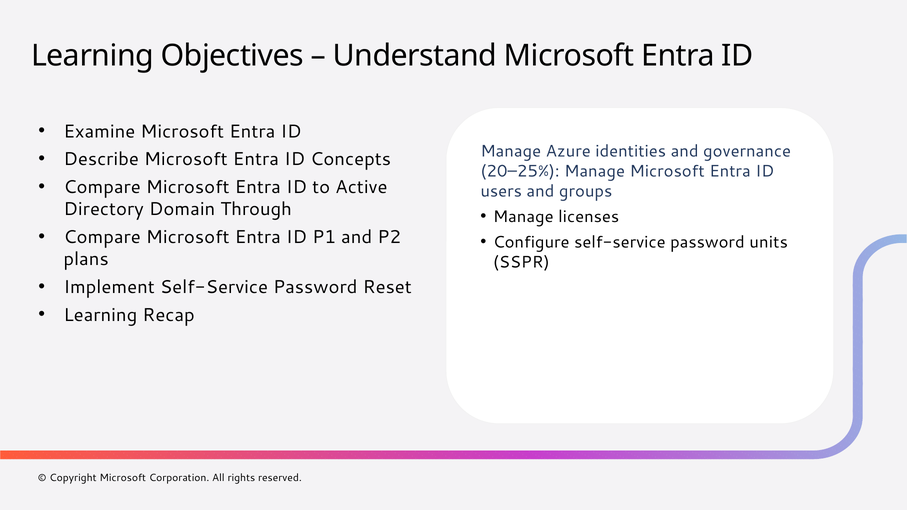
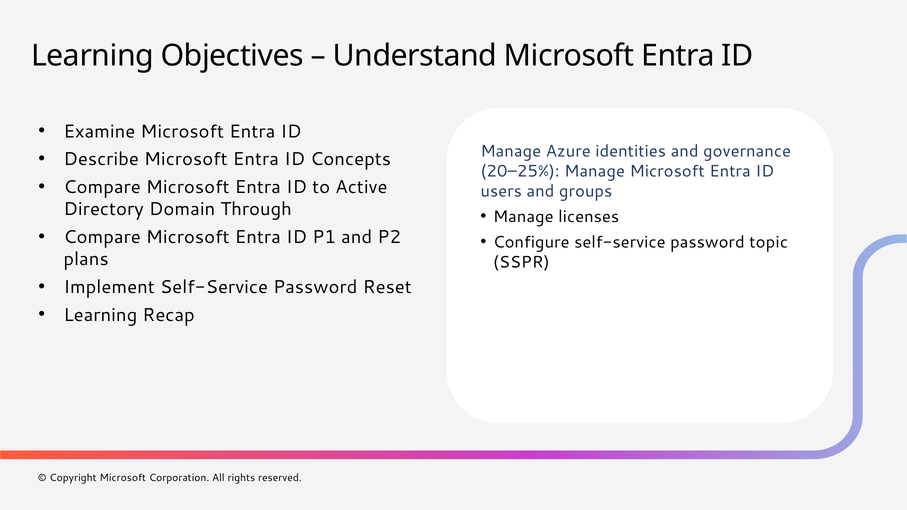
units: units -> topic (769, 242)
